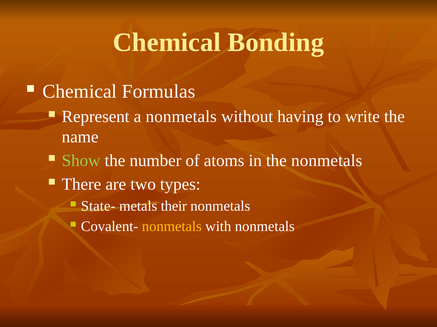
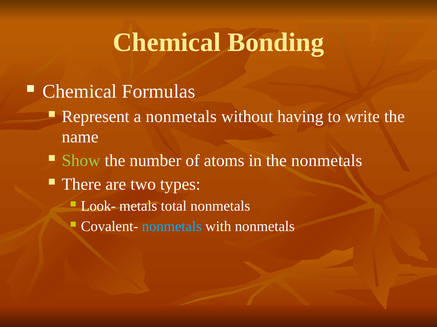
State-: State- -> Look- (98, 206)
their: their -> total (174, 206)
nonmetals colour: yellow -> light blue (172, 227)
